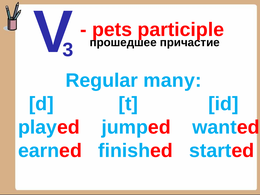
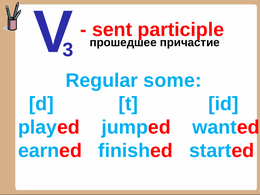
pets: pets -> sent (112, 30)
many: many -> some (172, 80)
